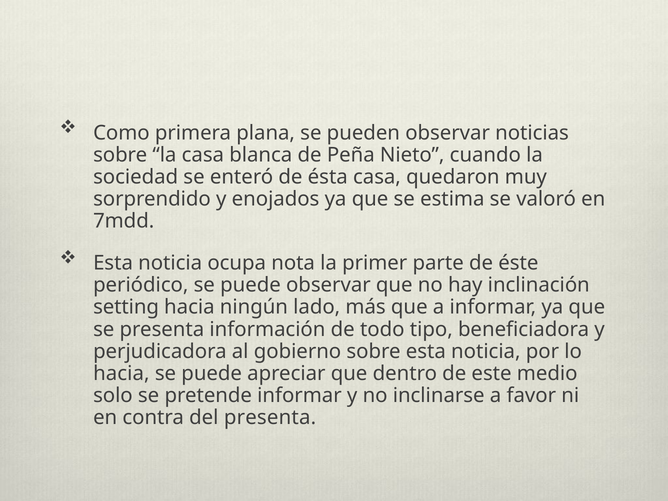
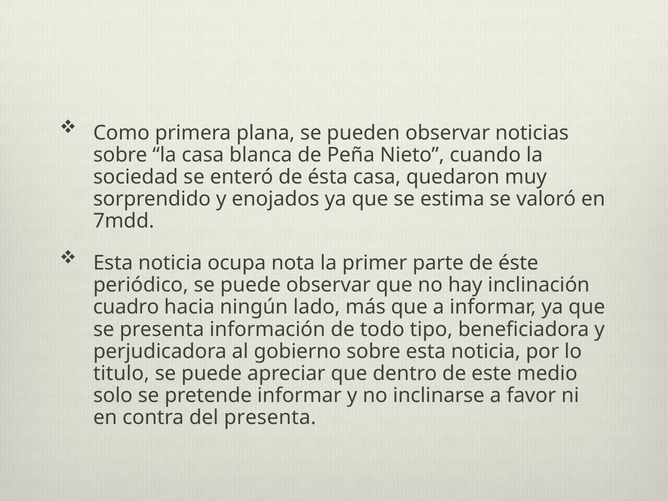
setting: setting -> cuadro (126, 307)
hacia: hacia -> titulo (121, 373)
